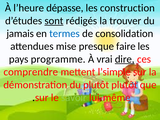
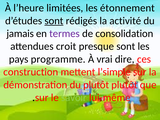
dépasse: dépasse -> limitées (65, 8)
construction: construction -> étonnement (127, 8)
trouver: trouver -> activité (125, 21)
termes colour: blue -> purple (65, 34)
mise: mise -> croit (66, 46)
presque faire: faire -> sont (126, 46)
dire underline: present -> none (125, 59)
comprendre: comprendre -> construction (31, 72)
